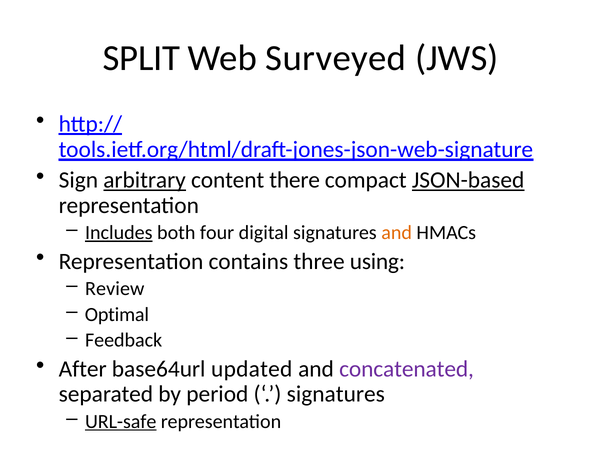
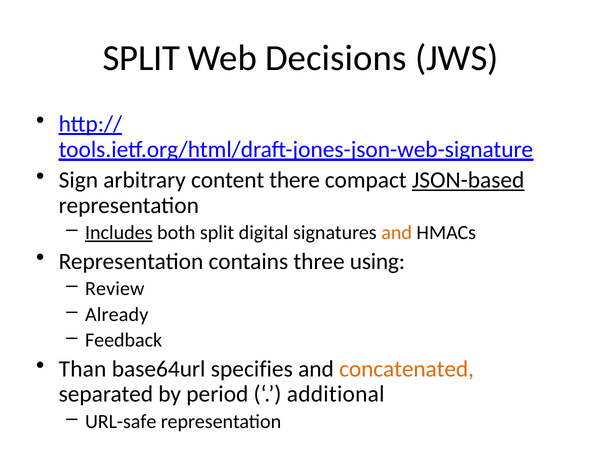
Surveyed: Surveyed -> Decisions (336, 58)
arbitrary underline: present -> none (145, 180)
both four: four -> split (217, 233)
Optimal: Optimal -> Already (117, 315)
After: After -> Than (83, 369)
updated: updated -> specifies (252, 369)
concatenated colour: purple -> orange (407, 369)
signatures: signatures -> additional (336, 395)
URL-safe underline: present -> none (121, 422)
